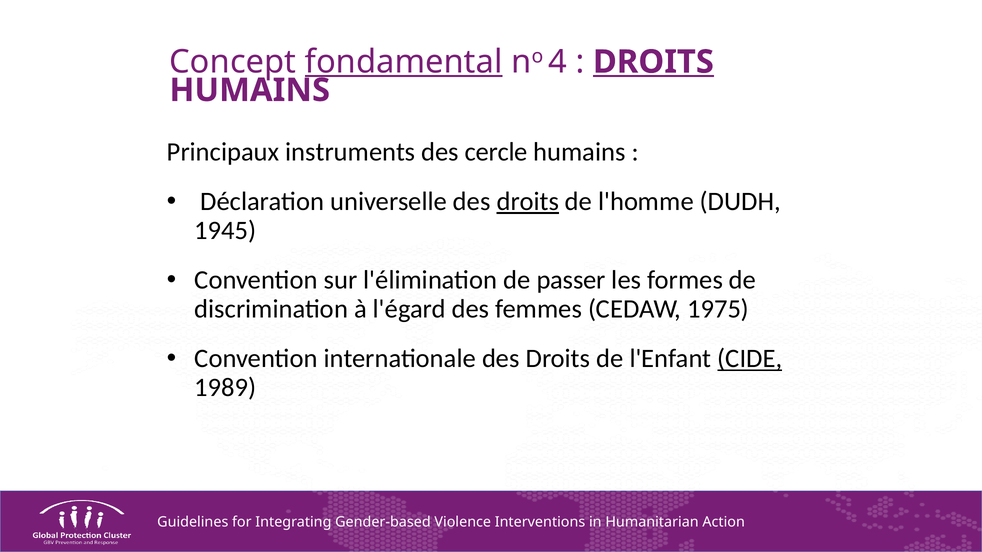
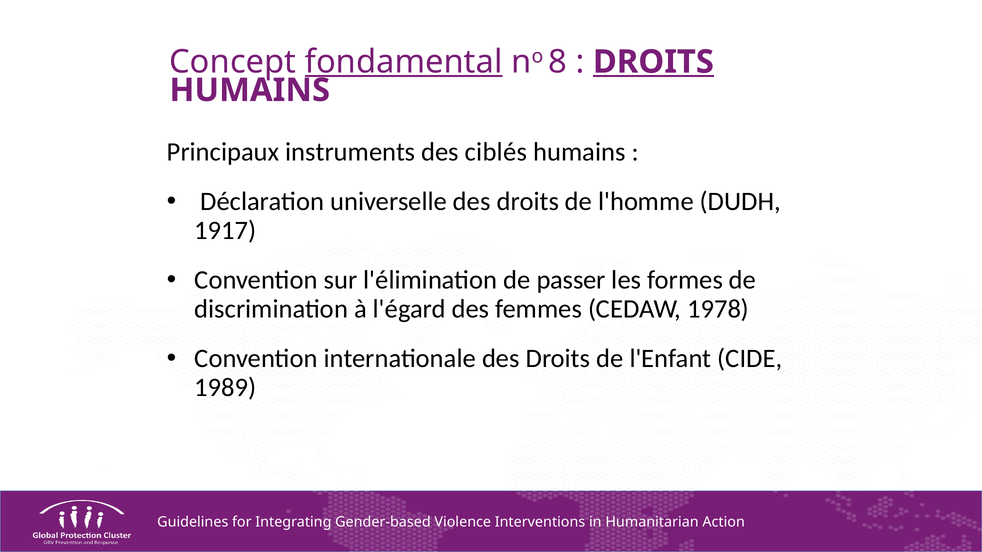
4: 4 -> 8 (558, 62)
cercle: cercle -> ciblés (496, 152)
droits underline: present -> none (528, 202)
1945: 1945 -> 1917 (225, 230)
1975: 1975 -> 1978 (718, 309)
CIDE underline: present -> none (750, 359)
